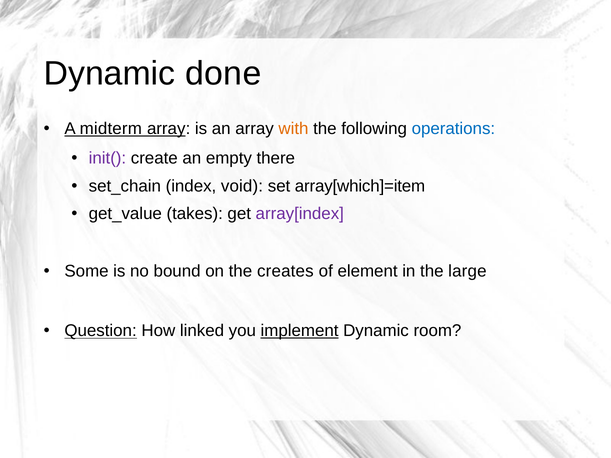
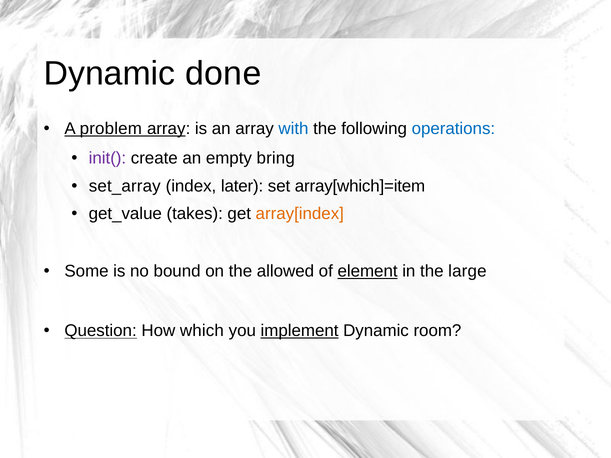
midterm: midterm -> problem (111, 129)
with colour: orange -> blue (293, 129)
there: there -> bring (276, 158)
set_chain: set_chain -> set_array (125, 186)
void: void -> later (242, 186)
array[index colour: purple -> orange (300, 214)
creates: creates -> allowed (285, 271)
element underline: none -> present (368, 271)
linked: linked -> which (202, 331)
